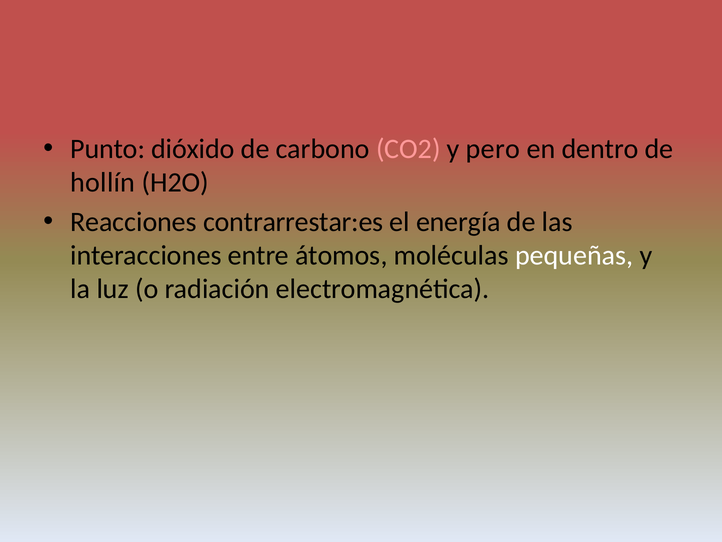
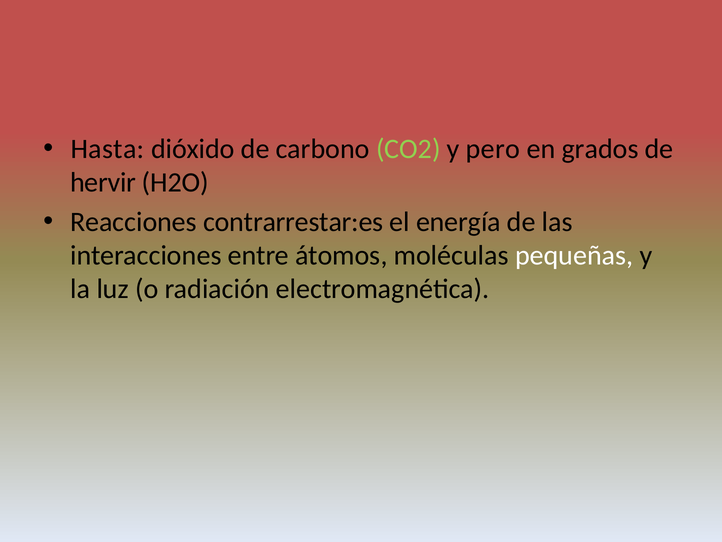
Punto: Punto -> Hasta (107, 149)
CO2 colour: pink -> light green (408, 149)
dentro: dentro -> grados (600, 149)
hollín: hollín -> hervir (103, 182)
